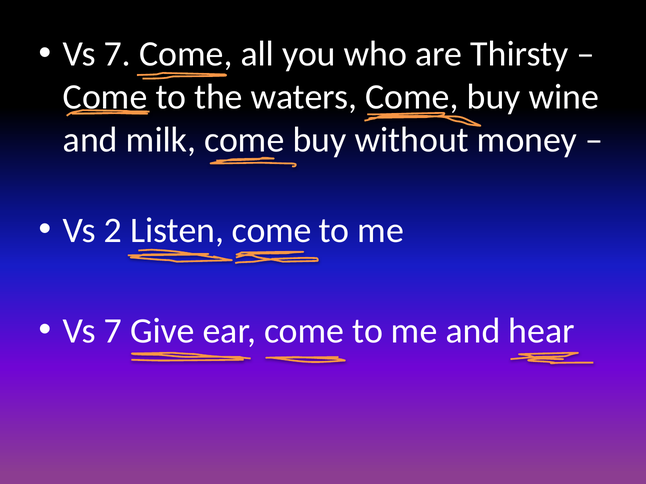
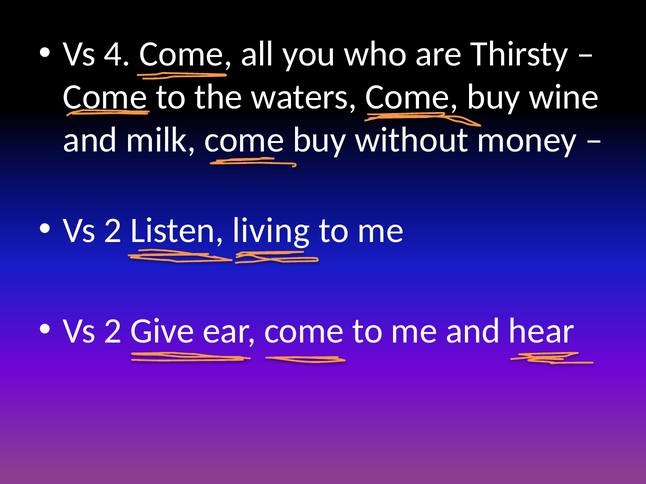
7: 7 -> 4 (117, 54)
come: come -> living (271, 231)
7: 7 -> 2 (113, 331)
